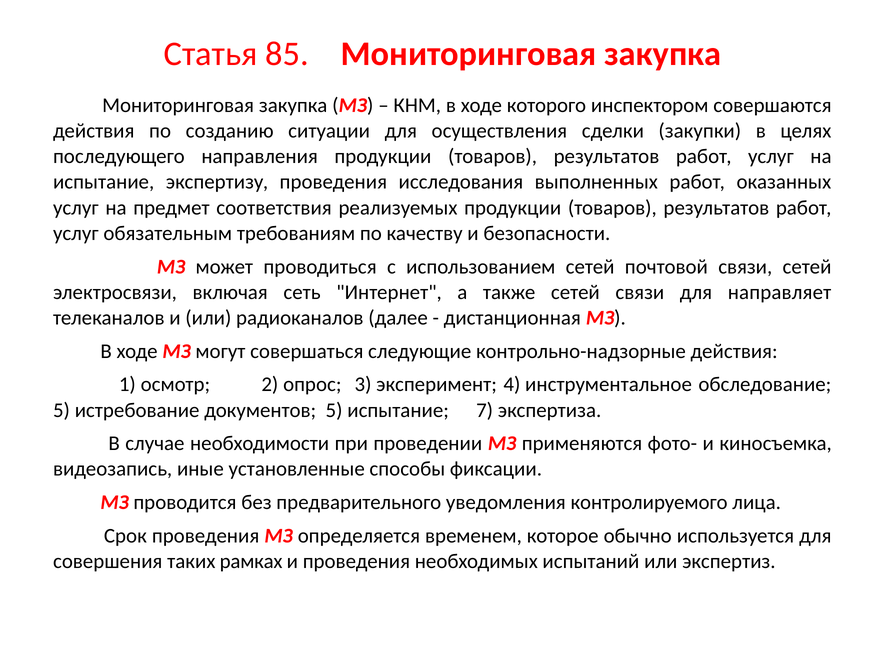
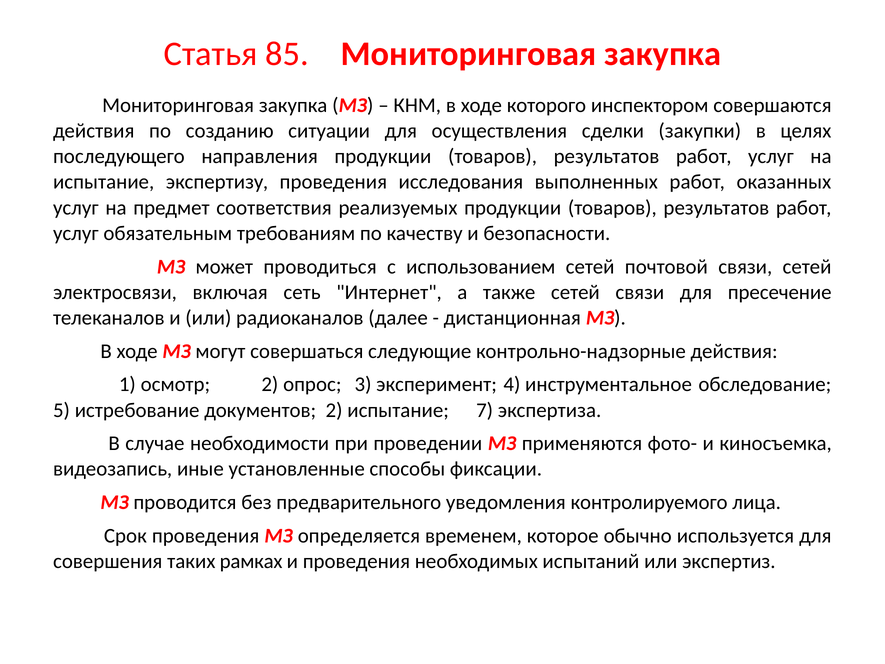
направляет: направляет -> пресечение (780, 292)
документов 5: 5 -> 2 (334, 410)
